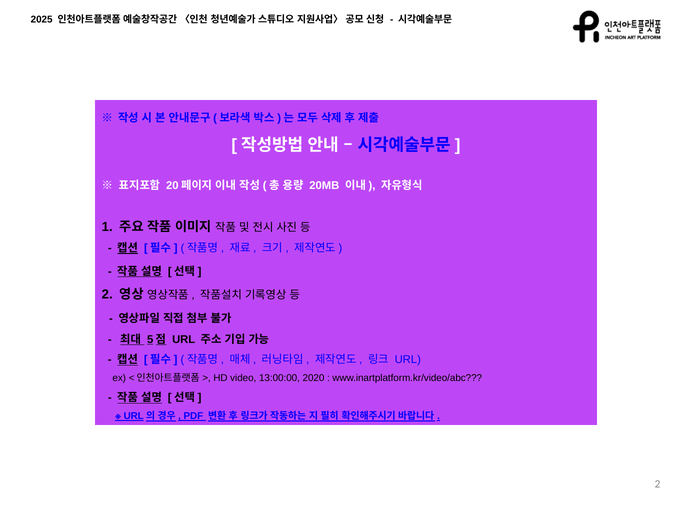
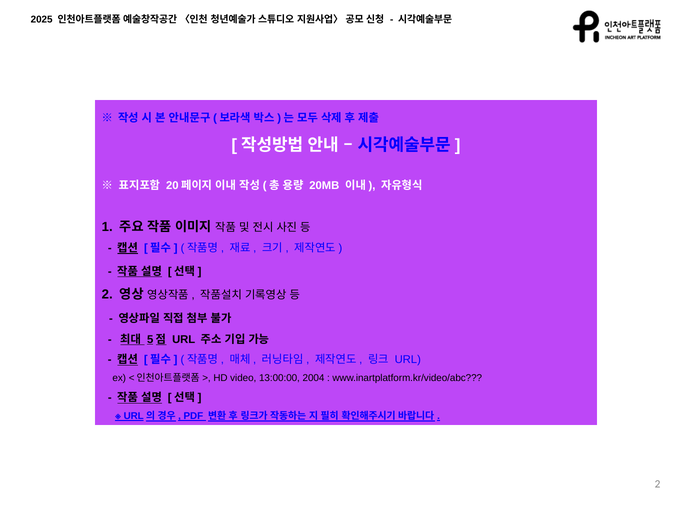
2020: 2020 -> 2004 (313, 378)
